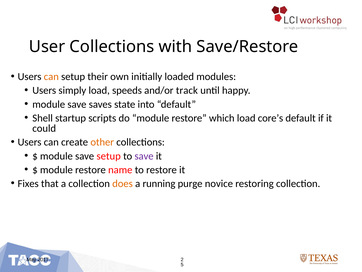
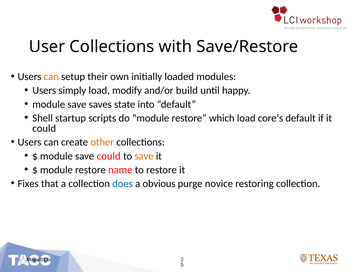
speeds: speeds -> modify (127, 90)
track: track -> build (187, 90)
save setup: setup -> could (109, 156)
save colour: purple -> orange (144, 156)
does colour: orange -> blue (123, 183)
running: running -> obvious (159, 183)
